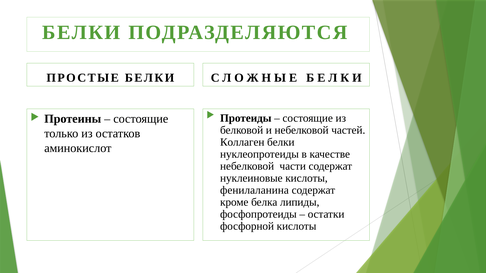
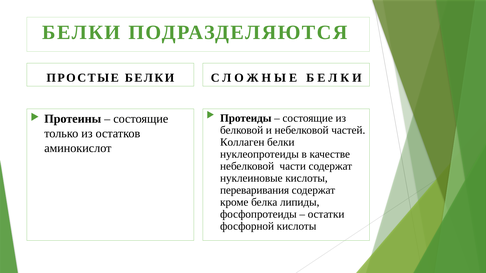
фенилаланина: фенилаланина -> переваривания (255, 191)
